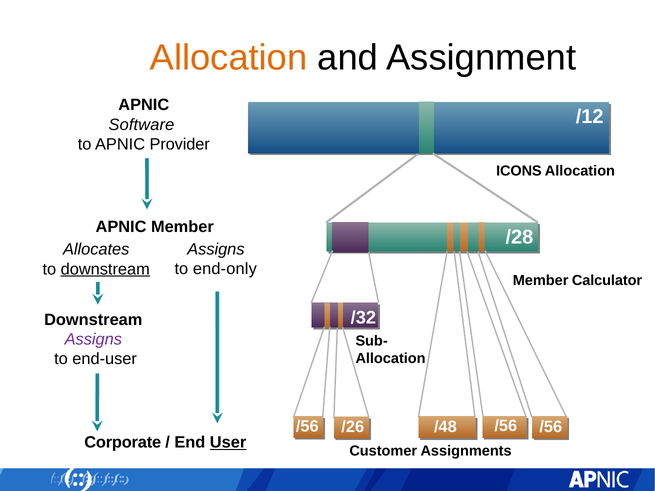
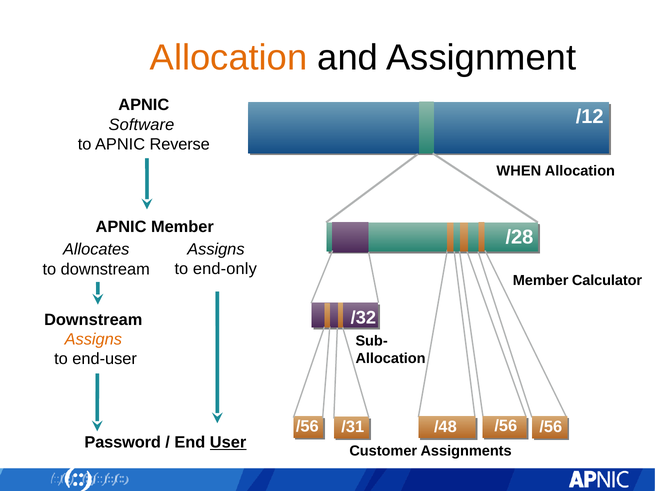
Provider: Provider -> Reverse (180, 144)
ICONS: ICONS -> WHEN (519, 171)
downstream underline: present -> none (105, 269)
Assigns colour: purple -> orange (93, 340)
/26: /26 -> /31 (353, 427)
Corporate: Corporate -> Password (123, 443)
